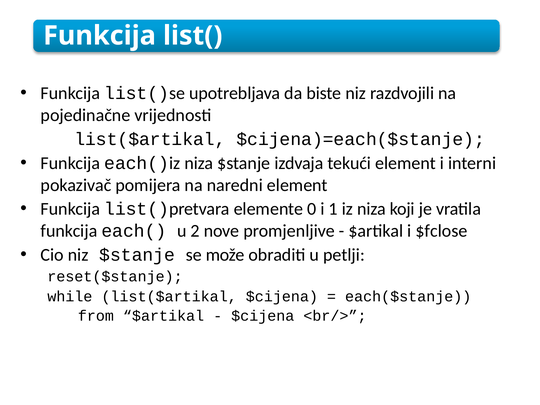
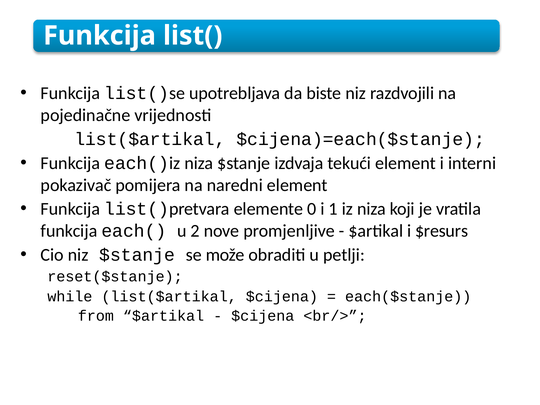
$fclose: $fclose -> $resurs (442, 231)
